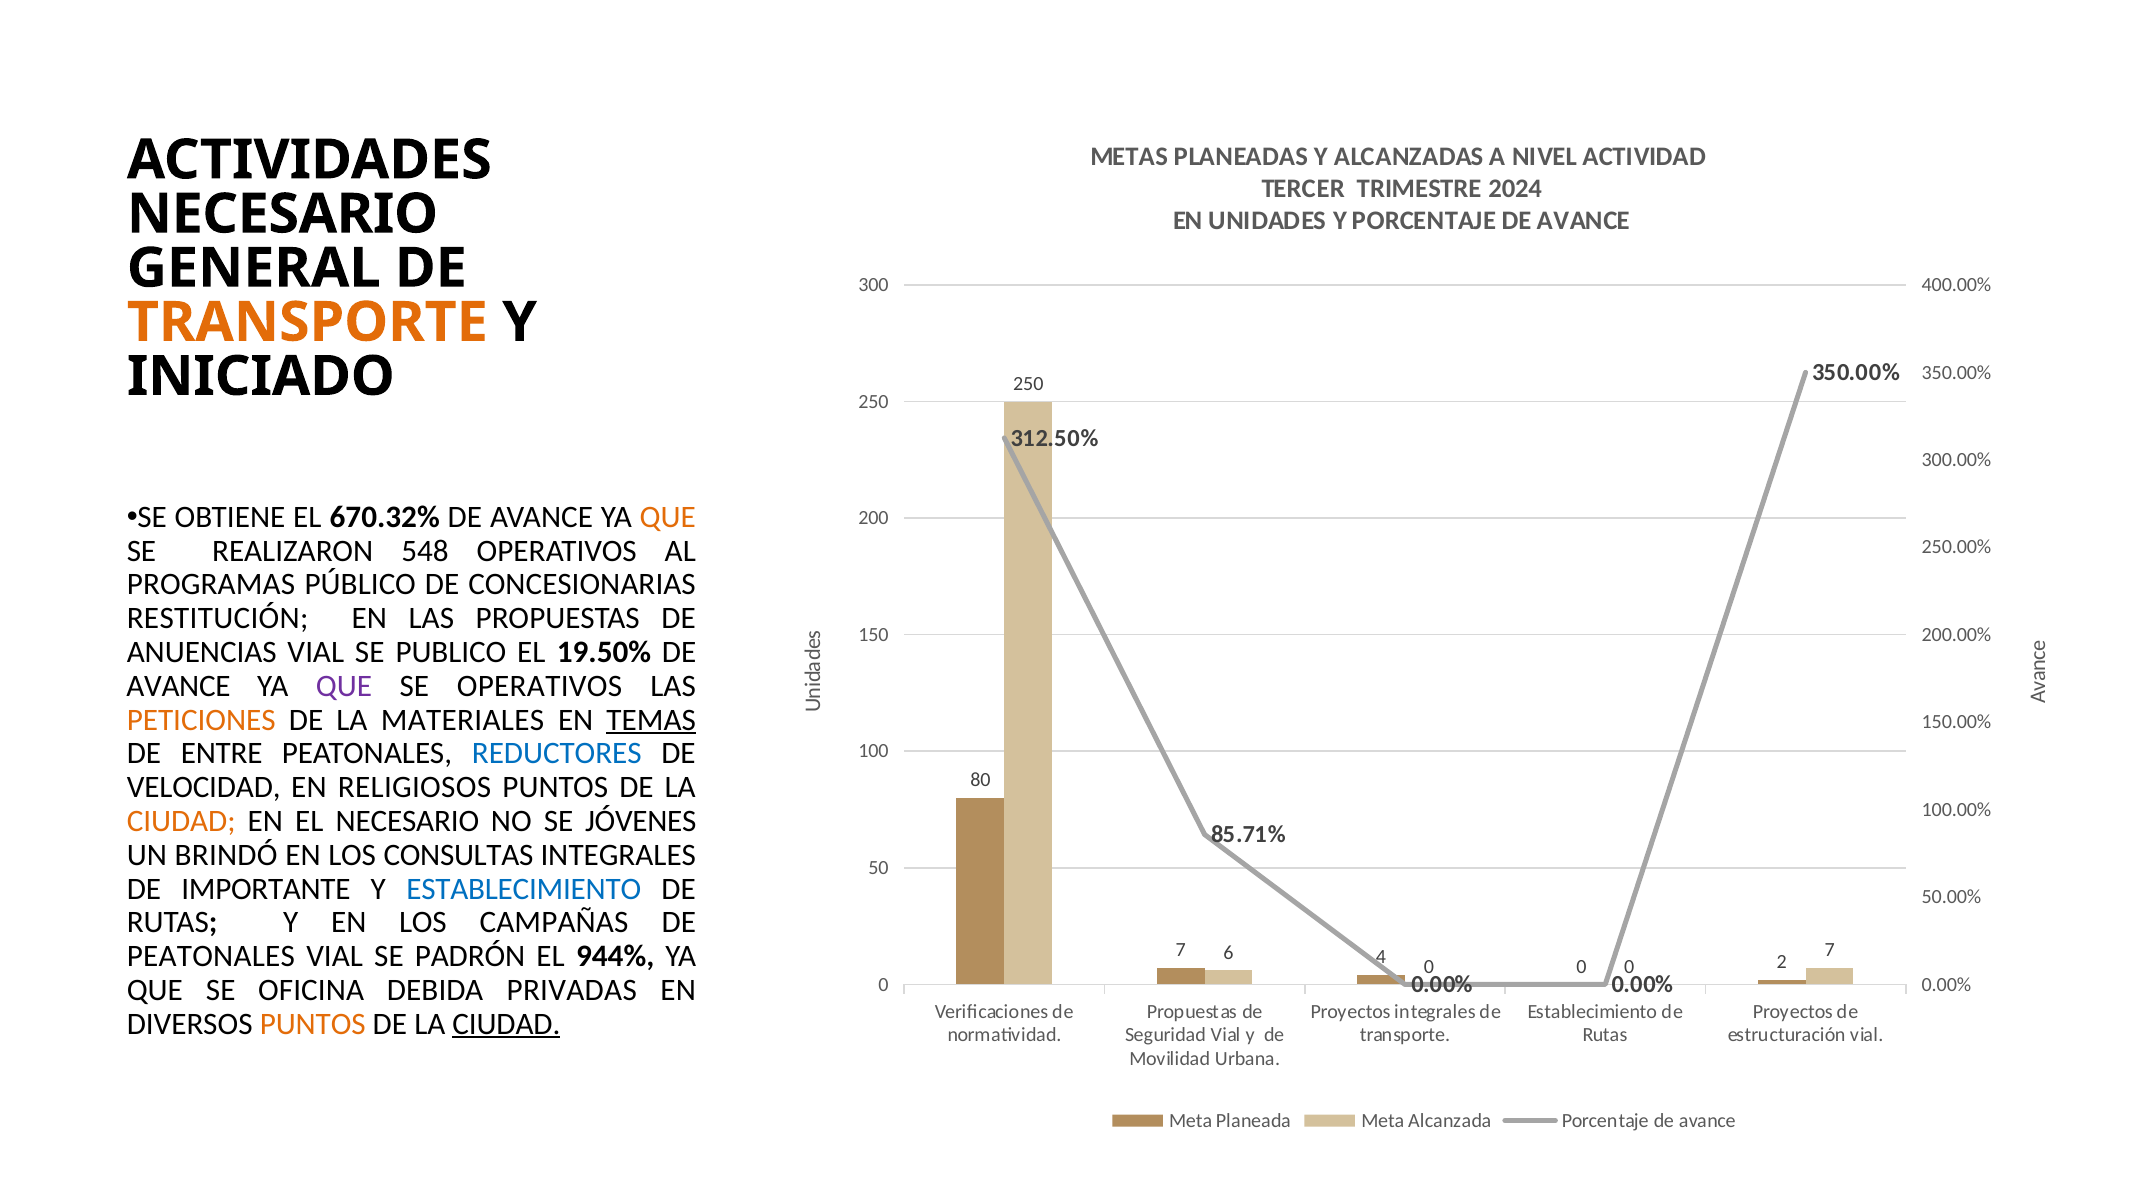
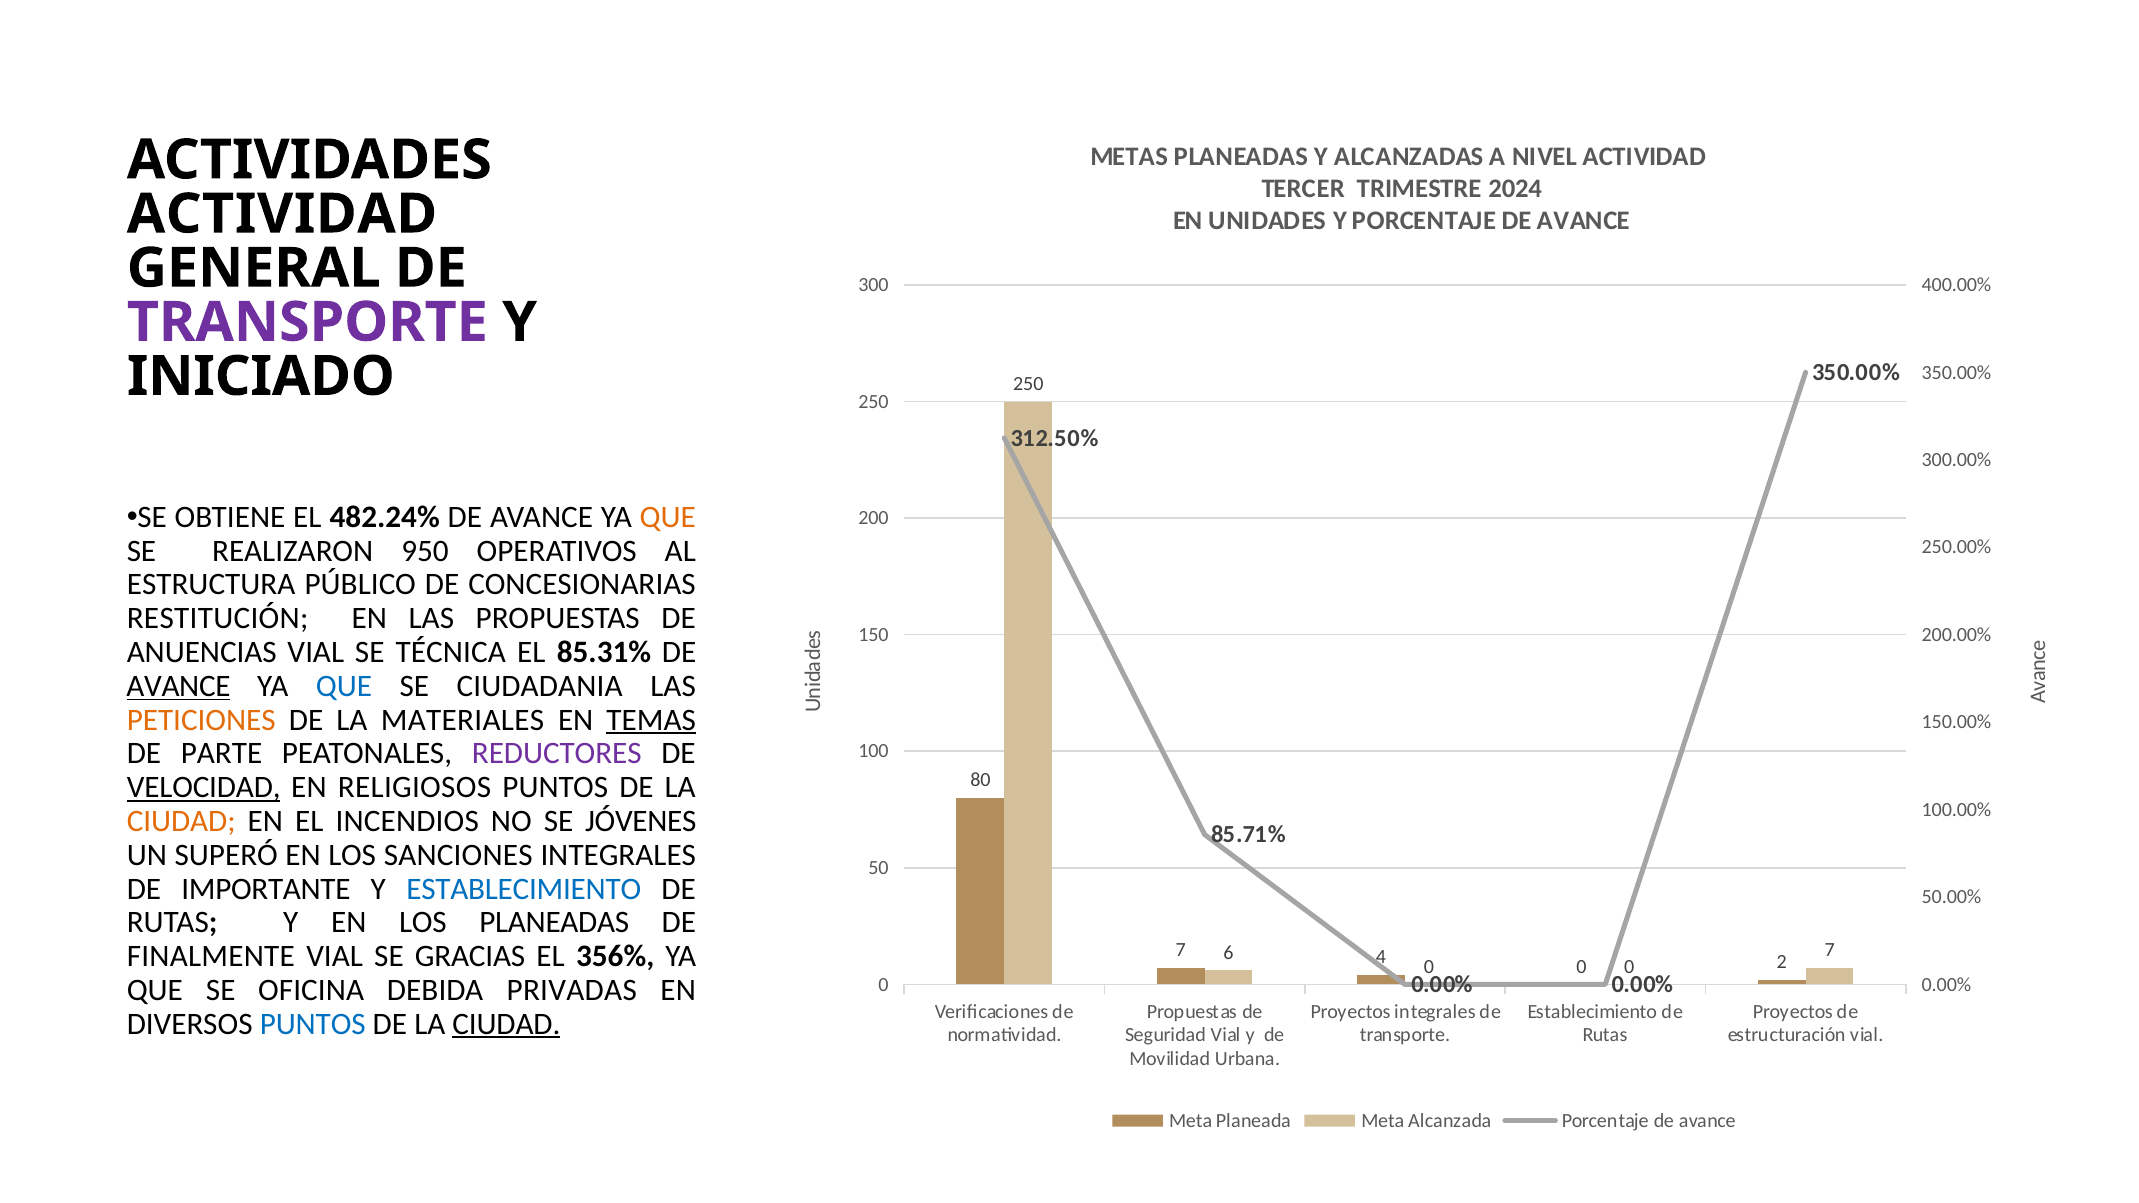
NECESARIO: NECESARIO -> ACTIVIDAD (282, 214)
TRANSPORTE colour: orange -> purple (307, 322)
670.32%: 670.32% -> 482.24% (385, 517)
548: 548 -> 950 (425, 551)
PROGRAMAS: PROGRAMAS -> ESTRUCTURA (211, 585)
PUBLICO: PUBLICO -> TÉCNICA (451, 652)
19.50%: 19.50% -> 85.31% (604, 652)
AVANCE underline: none -> present (178, 686)
QUE colour: purple -> blue (344, 686)
SE OPERATIVOS: OPERATIVOS -> CIUDADANIA (540, 686)
ENTRE: ENTRE -> PARTE (222, 754)
REDUCTORES colour: blue -> purple (557, 754)
VELOCIDAD underline: none -> present (204, 788)
EL NECESARIO: NECESARIO -> INCENDIOS (407, 821)
BRINDÓ: BRINDÓ -> SUPERÓ (226, 855)
CONSULTAS: CONSULTAS -> SANCIONES (458, 855)
LOS CAMPAÑAS: CAMPAÑAS -> PLANEADAS (554, 923)
PEATONALES: PEATONALES -> FINALMENTE (211, 956)
PADRÓN: PADRÓN -> GRACIAS (470, 956)
944%: 944% -> 356% (615, 956)
PUNTOS colour: orange -> blue (313, 1024)
